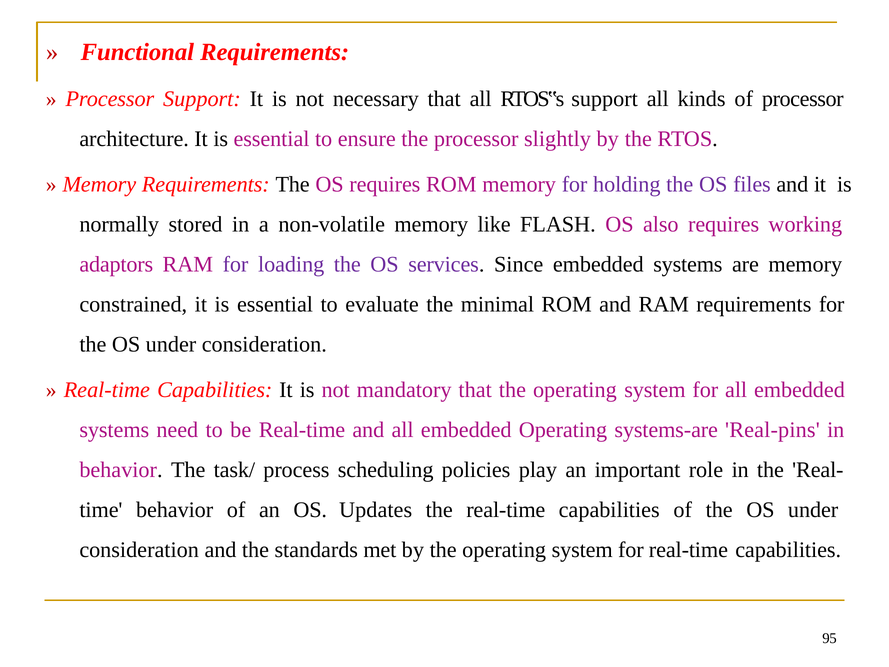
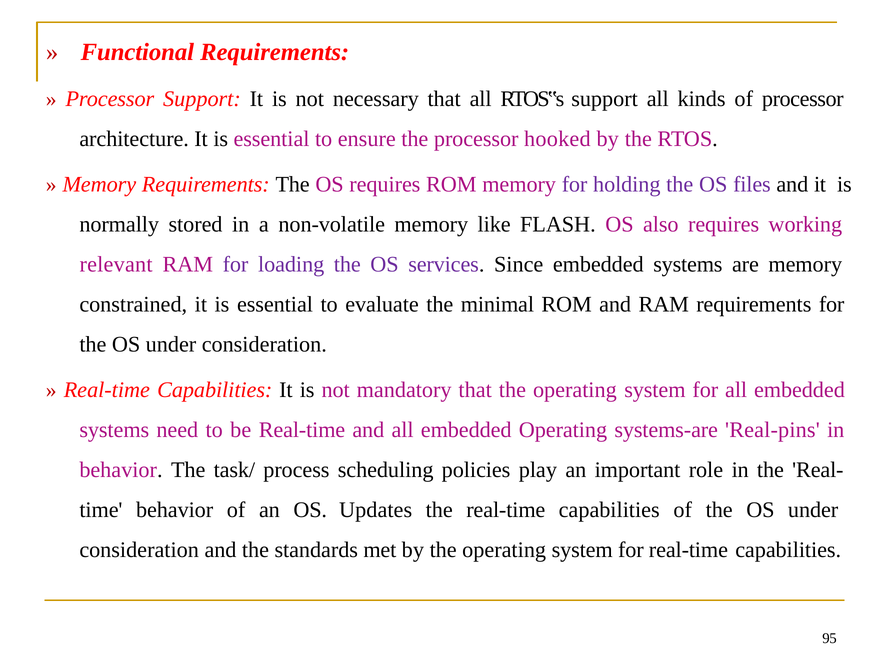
slightly: slightly -> hooked (557, 139)
adaptors: adaptors -> relevant (116, 264)
